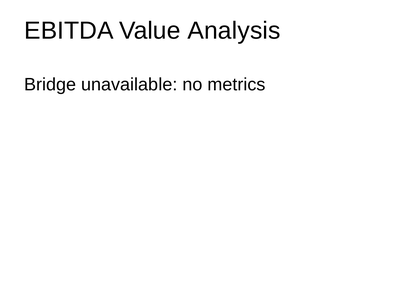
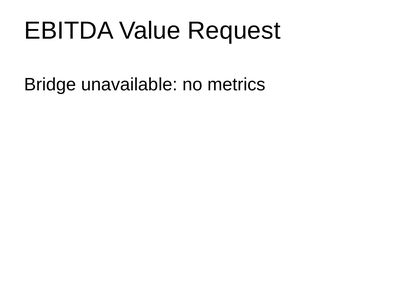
Analysis: Analysis -> Request (234, 31)
